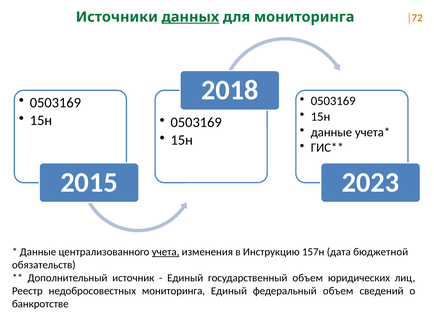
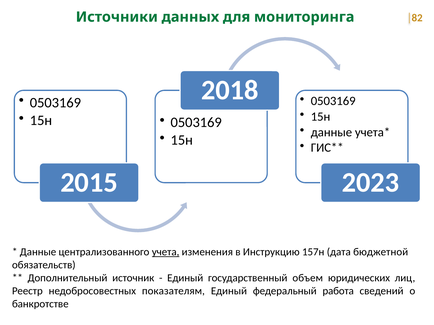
данных underline: present -> none (190, 17)
72: 72 -> 82 (417, 18)
недобросовестных мониторинга: мониторинга -> показателям (173, 292)
федеральный объем: объем -> работа (338, 292)
